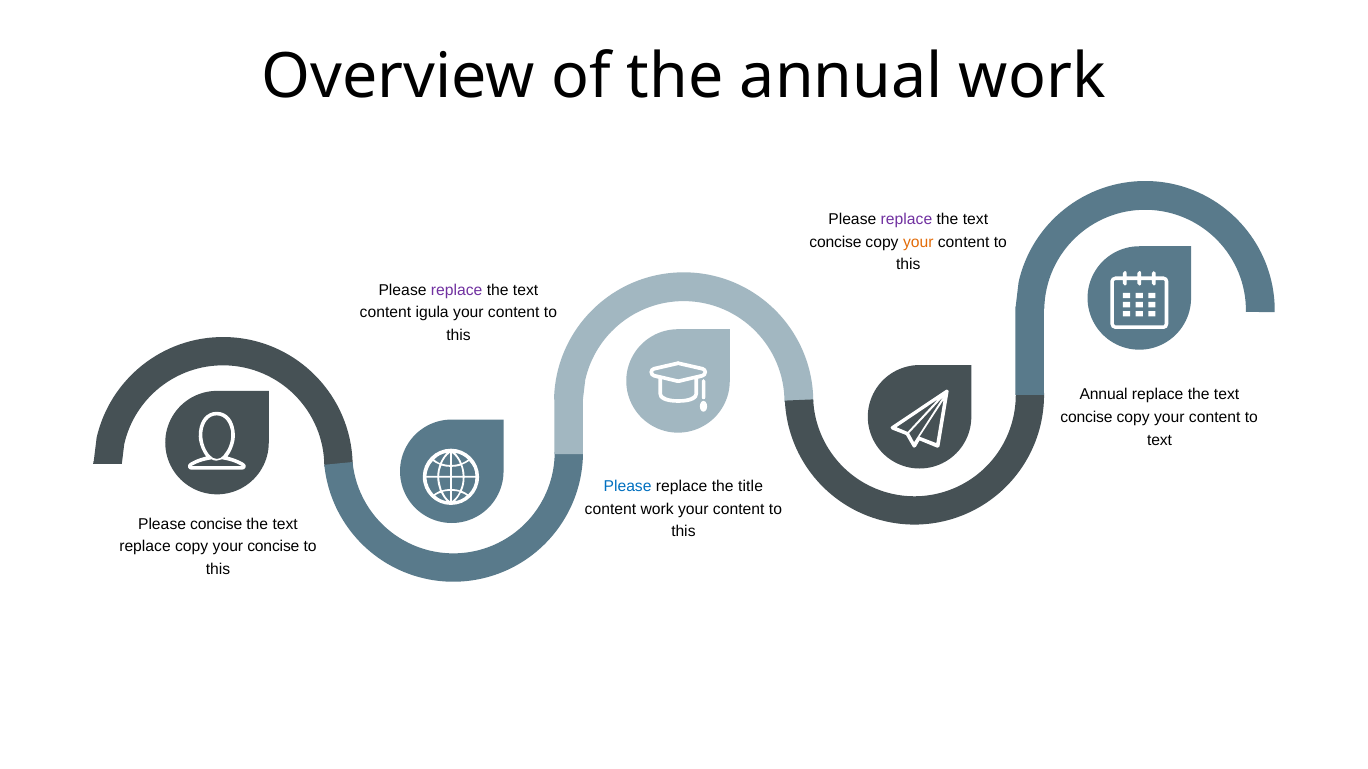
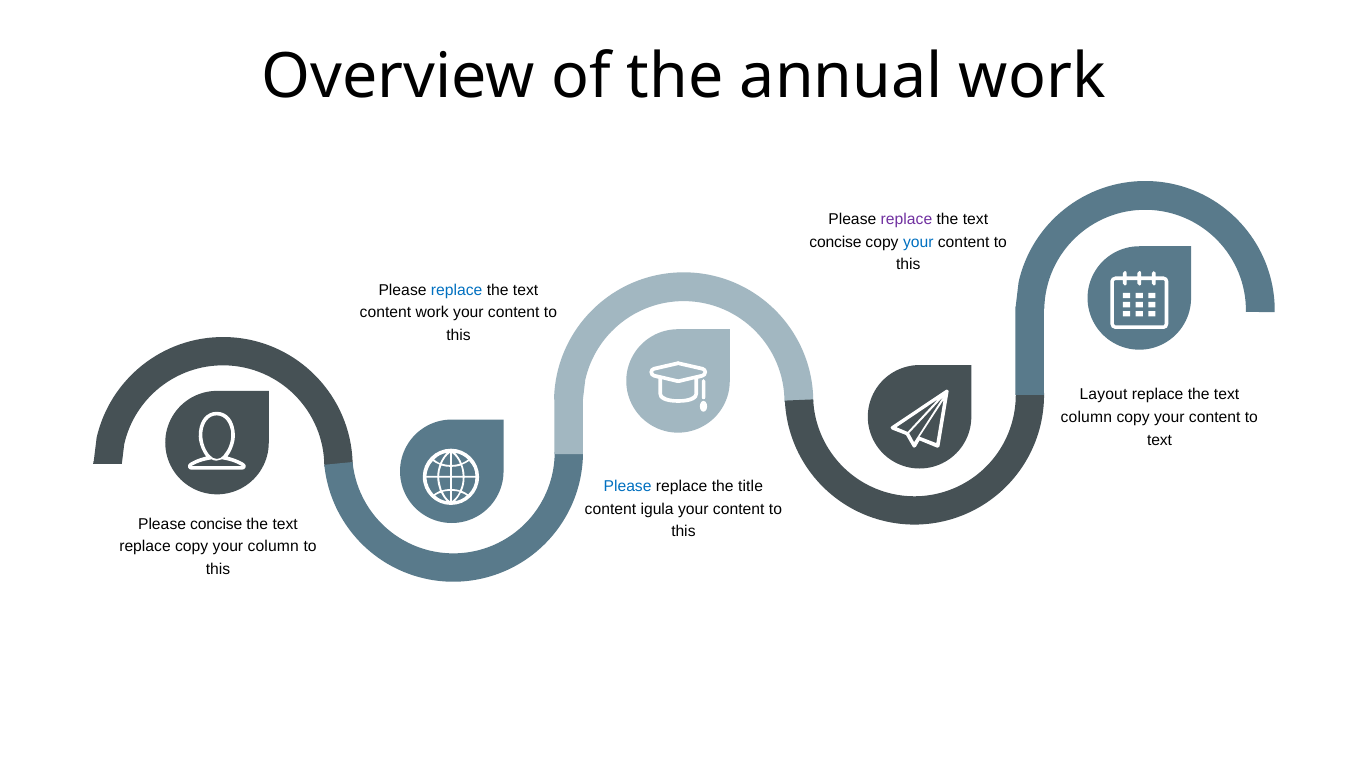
your colour: orange -> blue (918, 242)
replace colour: purple -> blue (457, 290)
content igula: igula -> work (432, 313)
Annual: Annual -> Layout (1103, 395)
concise: concise -> column (1086, 418)
content work: work -> igula (657, 509)
your concise: concise -> column (273, 547)
